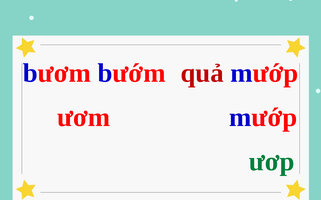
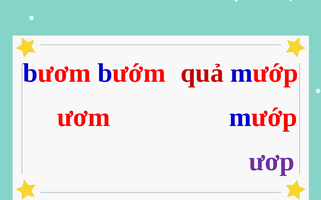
ươp colour: green -> purple (272, 162)
